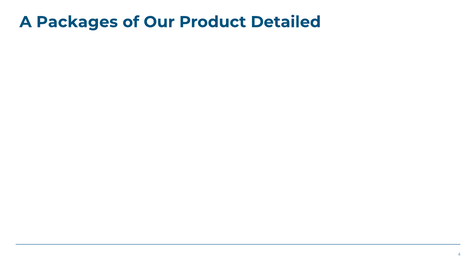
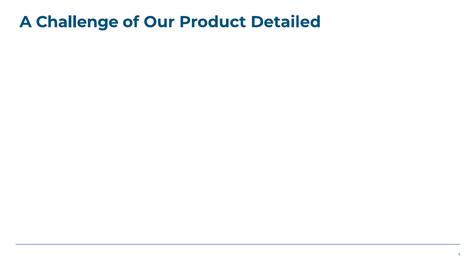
Packages: Packages -> Challenge (77, 22)
